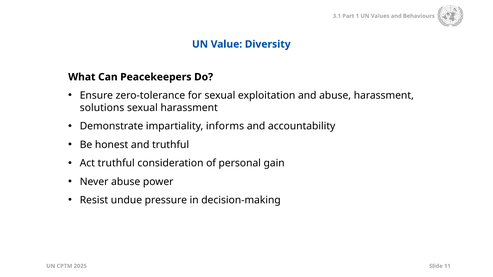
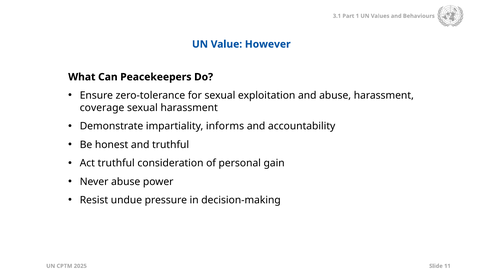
Diversity: Diversity -> However (268, 44)
solutions: solutions -> coverage (102, 108)
